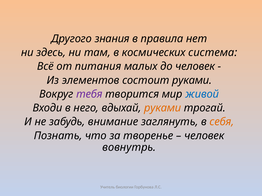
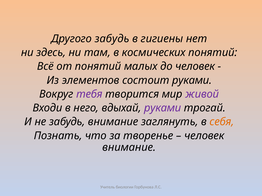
Другого знания: знания -> забудь (112, 39)
правила: правила -> гигиены (162, 39)
космических система: система -> понятий (213, 53)
от питания: питания -> понятий (98, 67)
живой colour: blue -> purple (202, 94)
руками colour: orange -> purple (163, 108)
вовнутрь: вовнутрь -> внимание (129, 148)
